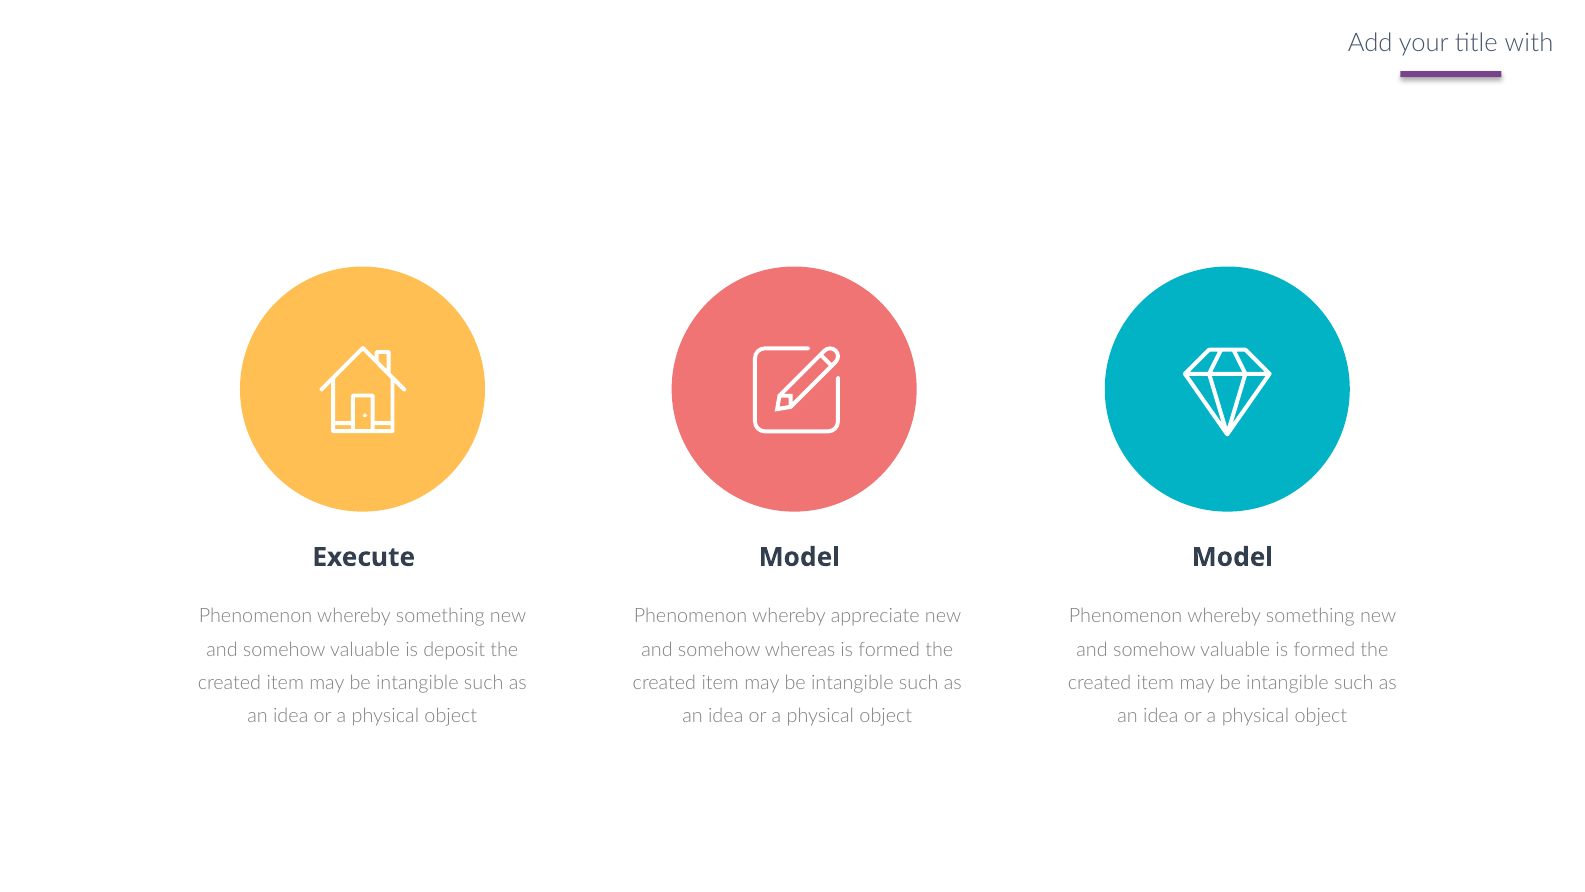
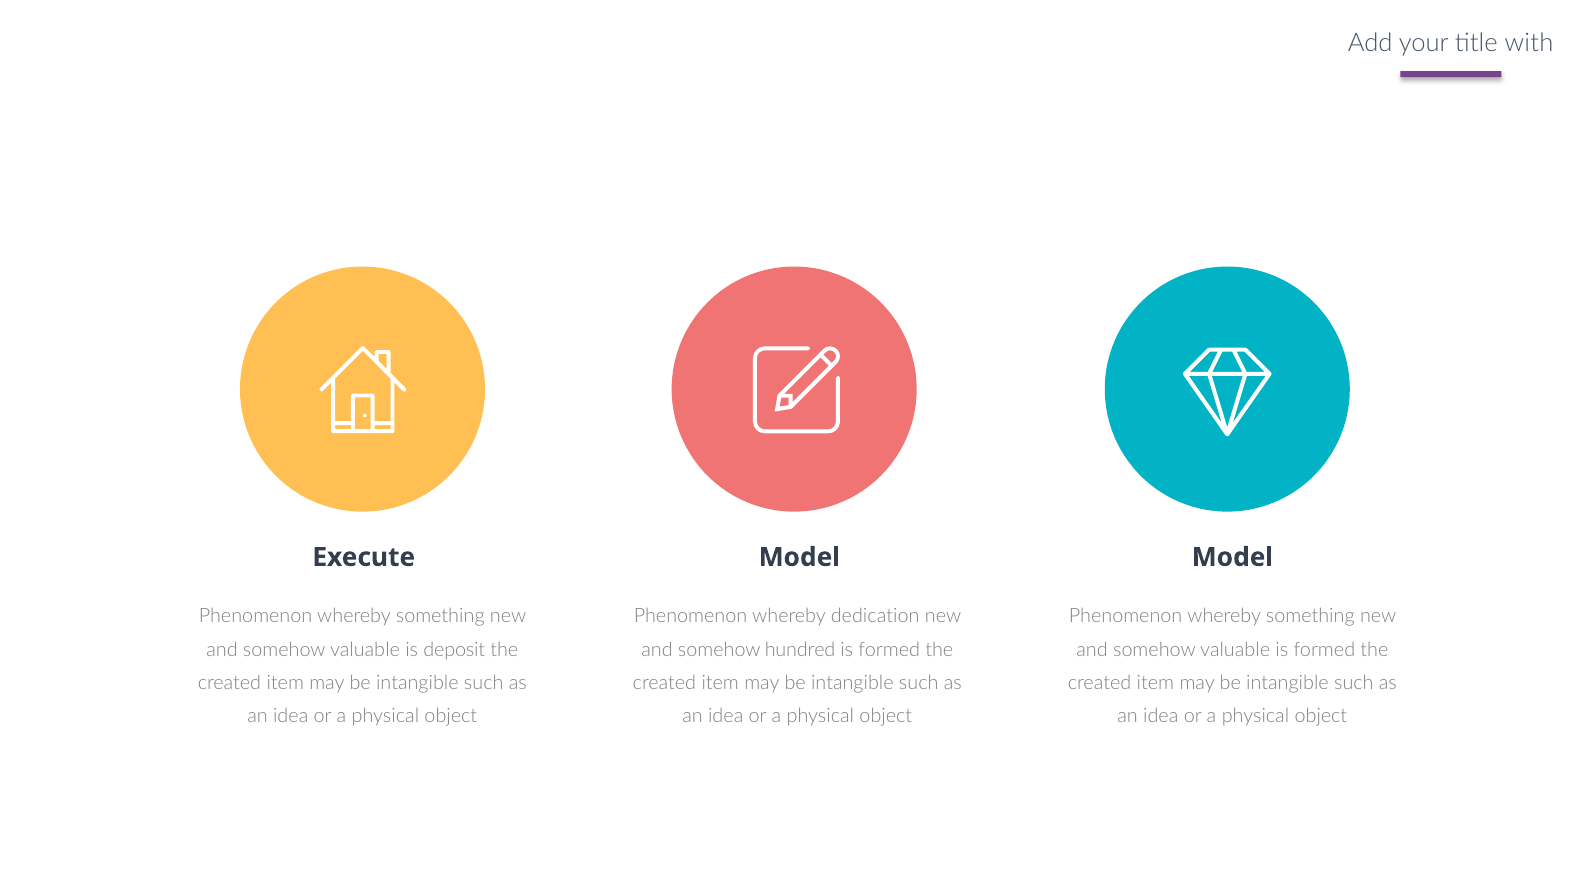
appreciate: appreciate -> dedication (875, 616)
whereas: whereas -> hundred (800, 649)
